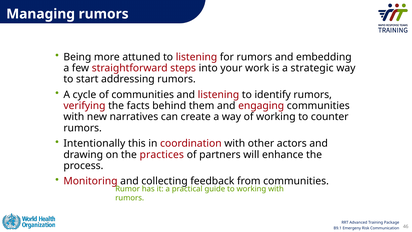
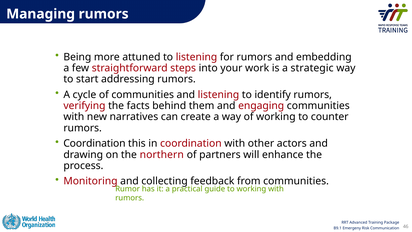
Intentionally: Intentionally -> Coordination (94, 143)
practices: practices -> northern (162, 154)
